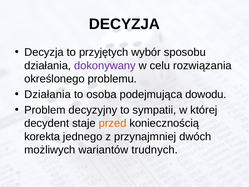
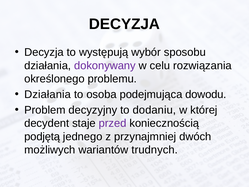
przyjętych: przyjętych -> występują (104, 52)
sympatii: sympatii -> dodaniu (154, 110)
przed colour: orange -> purple (113, 123)
korekta: korekta -> podjętą (42, 136)
